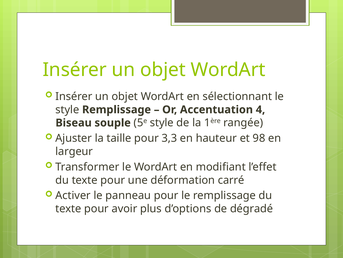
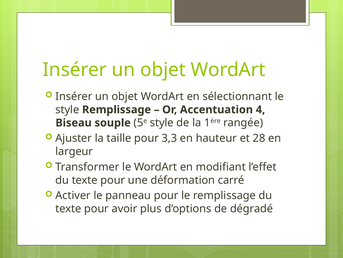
98: 98 -> 28 (259, 138)
